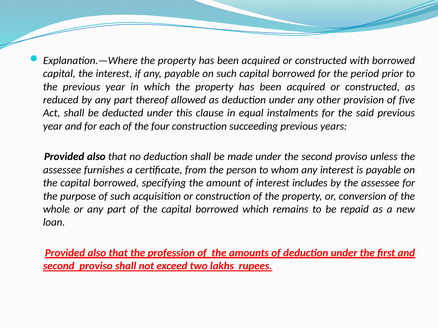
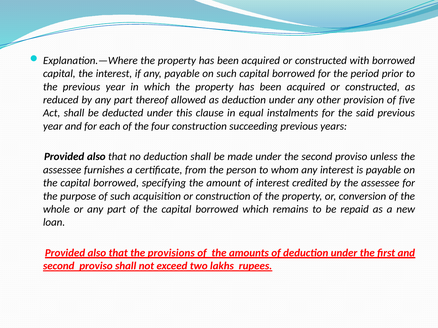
includes: includes -> credited (310, 183)
profession: profession -> provisions (171, 253)
